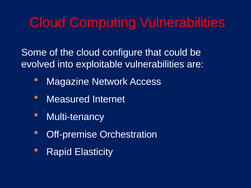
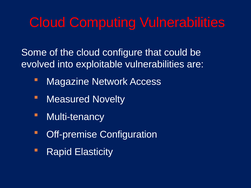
Internet: Internet -> Novelty (109, 99)
Orchestration: Orchestration -> Configuration (128, 135)
